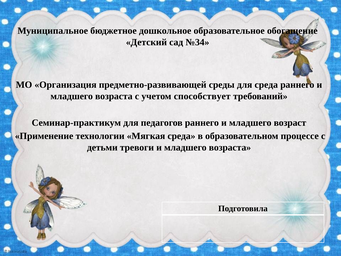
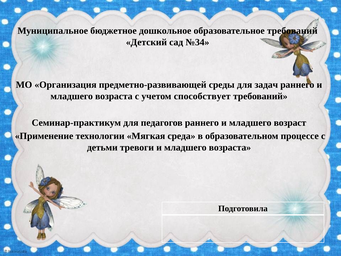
образовательное обогащение: обогащение -> требований (292, 31)
для среда: среда -> задач (266, 85)
